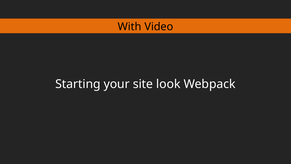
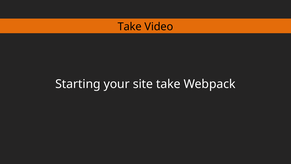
With: With -> Take (130, 27)
site look: look -> take (168, 84)
